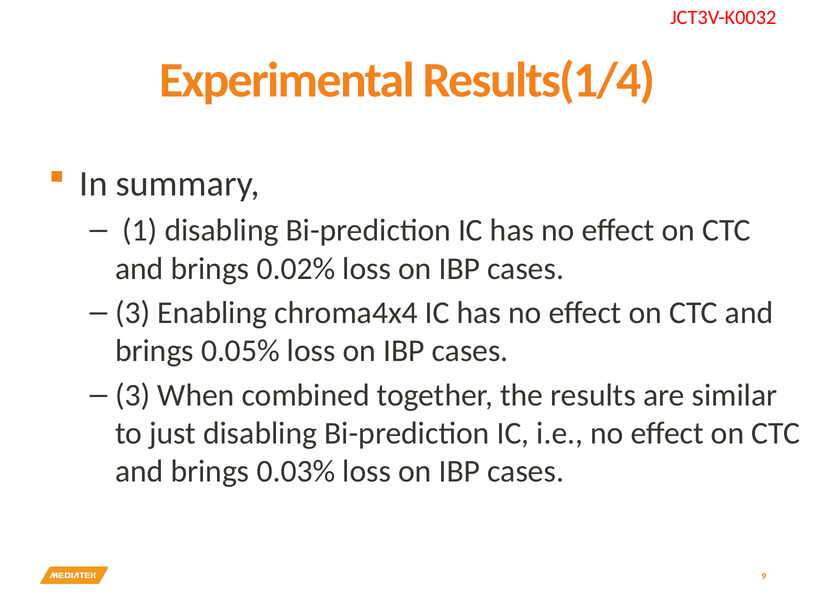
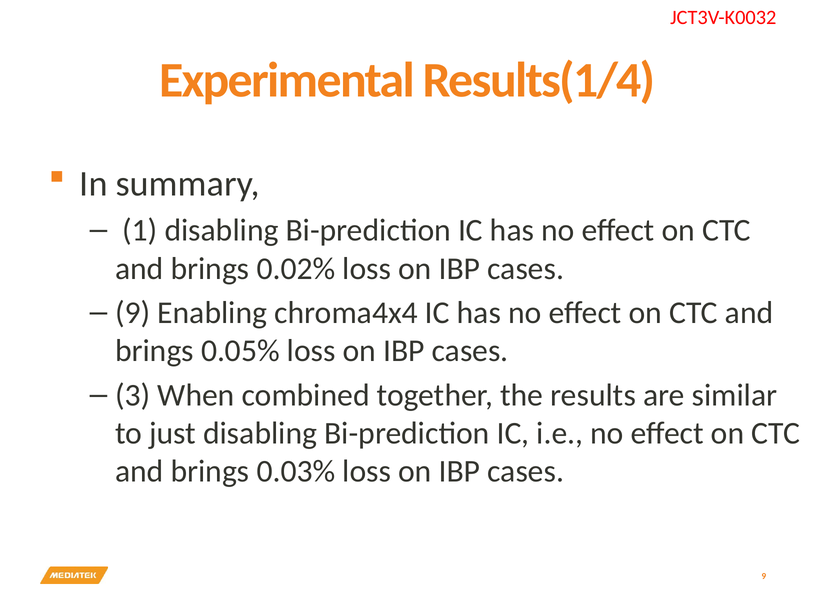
3: 3 -> 9 (133, 313)
